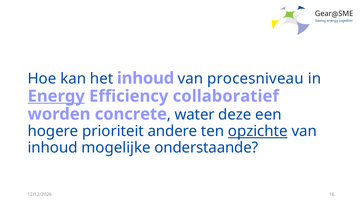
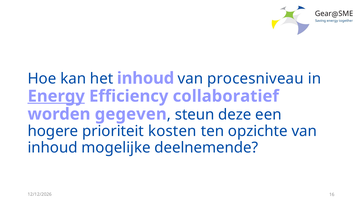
concrete: concrete -> gegeven (131, 114)
water: water -> steun (195, 114)
andere: andere -> kosten (172, 131)
opzichte underline: present -> none (258, 131)
onderstaande: onderstaande -> deelnemende (206, 147)
